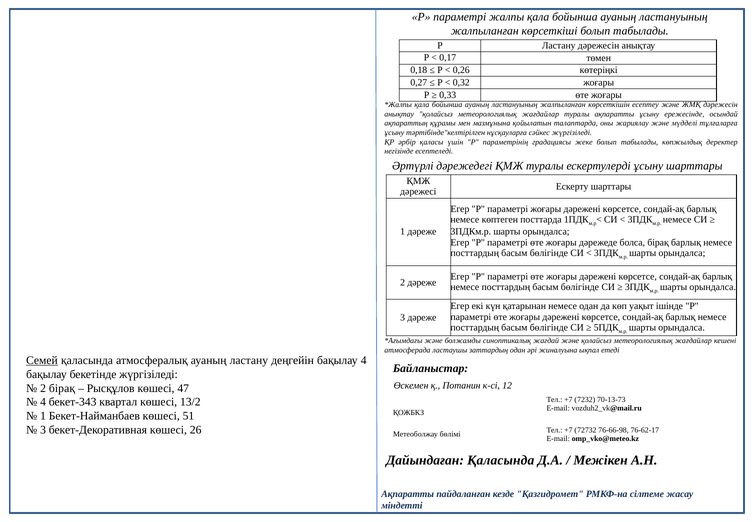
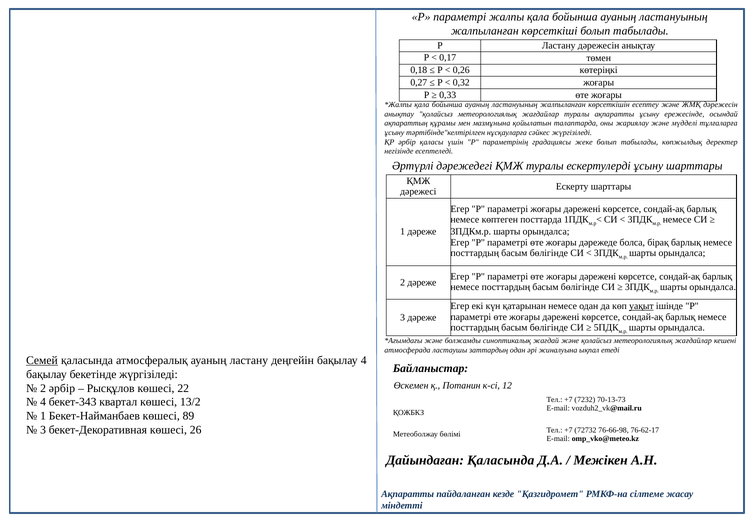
уақыт underline: none -> present (641, 306)
2 бірақ: бірақ -> әрбір (62, 388)
47: 47 -> 22 (183, 388)
51: 51 -> 89 (188, 416)
